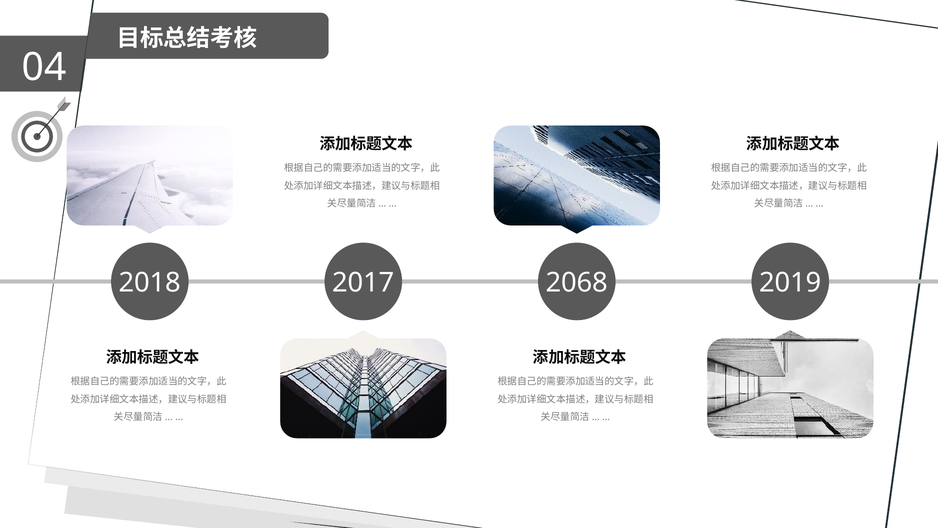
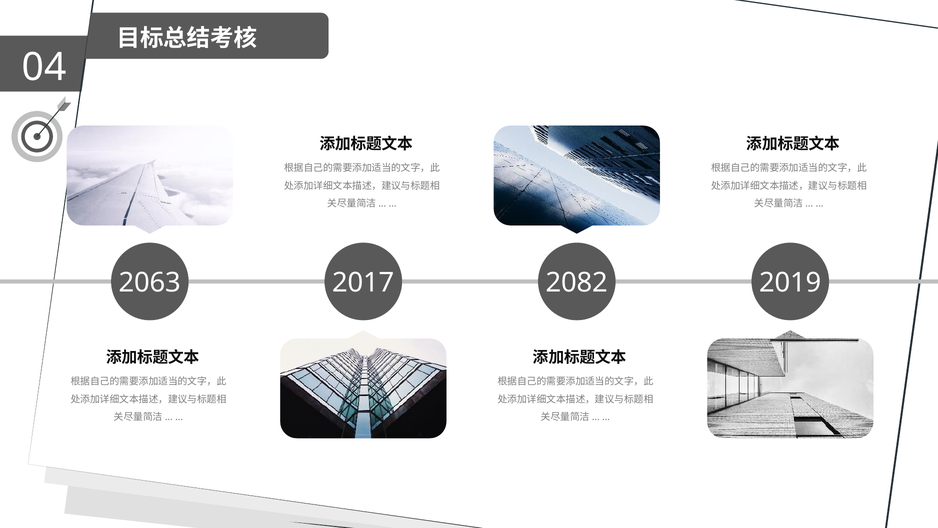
2018: 2018 -> 2063 (150, 282)
2068: 2068 -> 2082 (577, 282)
